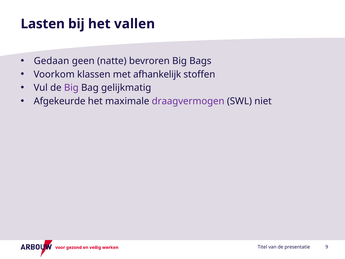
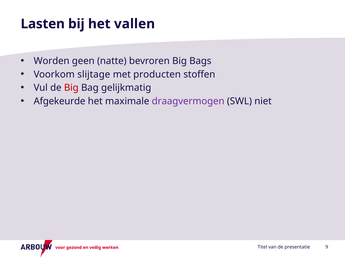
Gedaan: Gedaan -> Worden (52, 61)
klassen: klassen -> slijtage (94, 74)
afhankelijk: afhankelijk -> producten (157, 74)
Big colour: purple -> red (71, 88)
